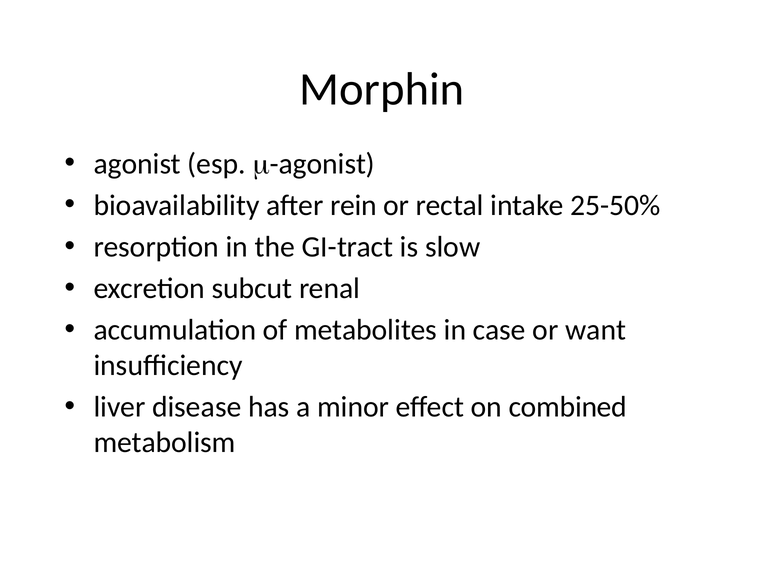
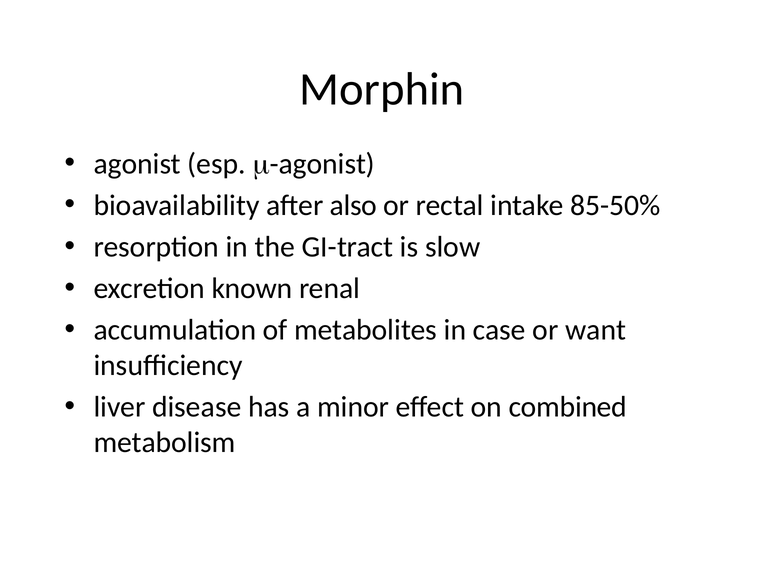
rein: rein -> also (353, 205)
25-50%: 25-50% -> 85-50% (615, 205)
subcut: subcut -> known (252, 288)
